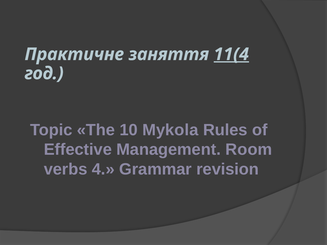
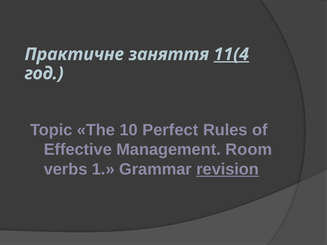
Mykola: Mykola -> Perfect (170, 130)
4: 4 -> 1 (103, 169)
revision underline: none -> present (228, 169)
